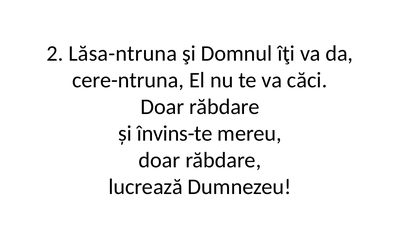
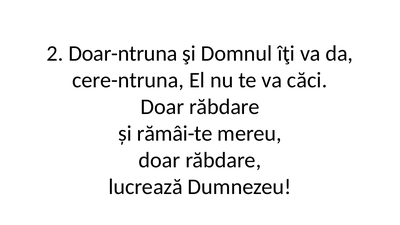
Lăsa-ntruna: Lăsa-ntruna -> Doar-ntruna (123, 53)
învins-te: învins-te -> rămâi-te (175, 133)
